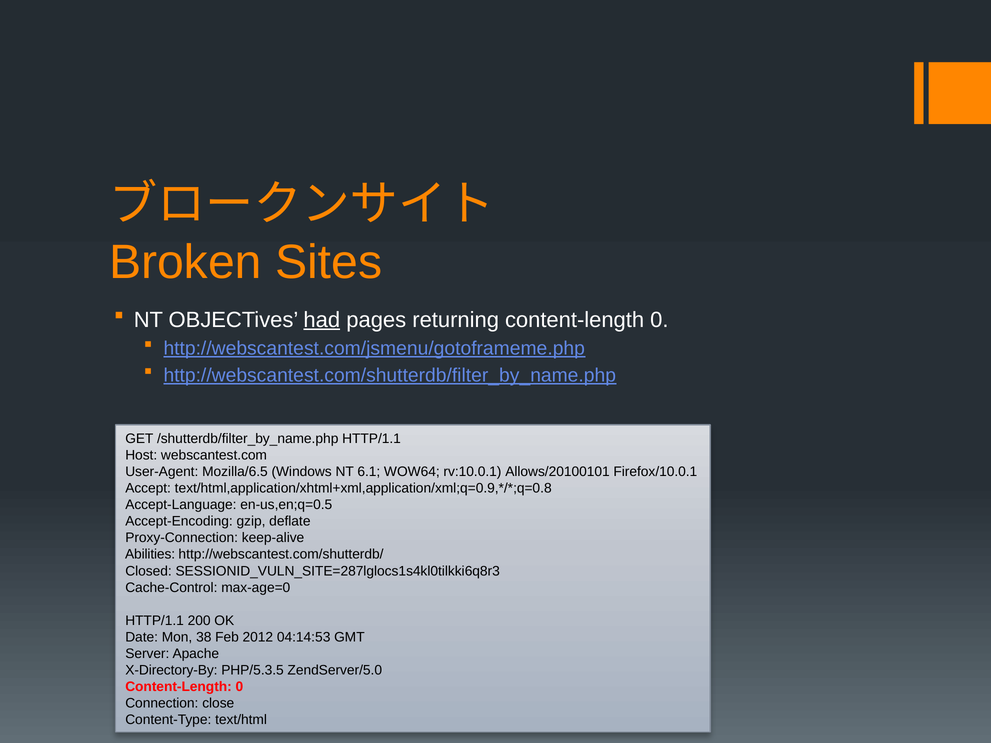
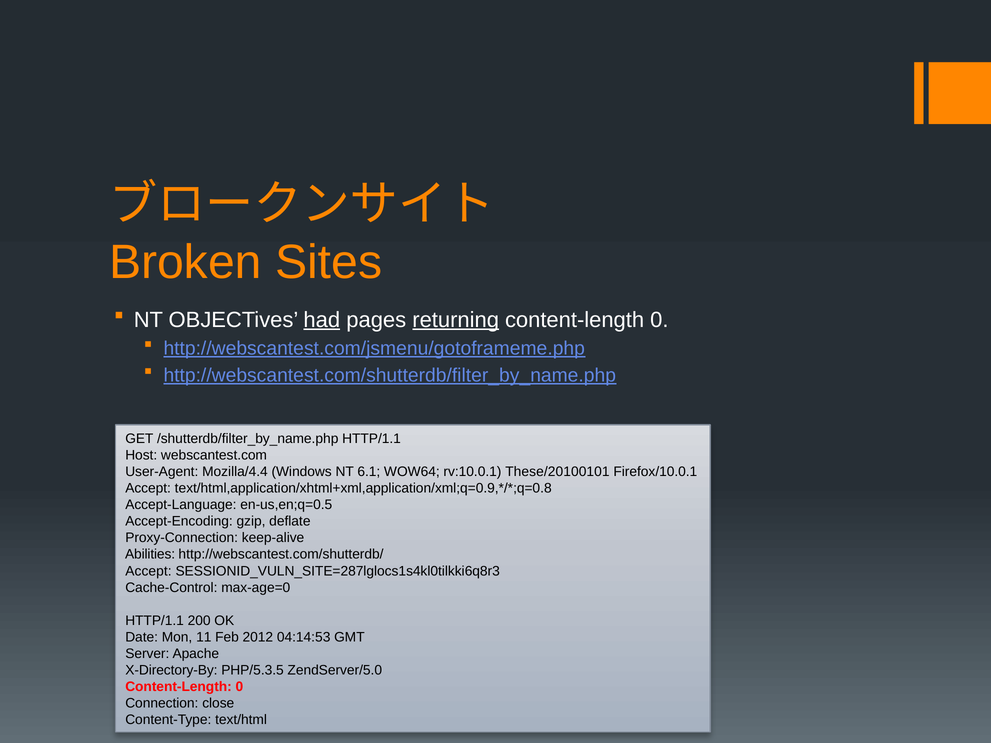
returning underline: none -> present (456, 320)
Mozilla/6.5: Mozilla/6.5 -> Mozilla/4.4 (235, 472)
Allows/20100101: Allows/20100101 -> These/20100101 (557, 472)
Closed: Closed -> Accept (148, 571)
38: 38 -> 11 (204, 637)
